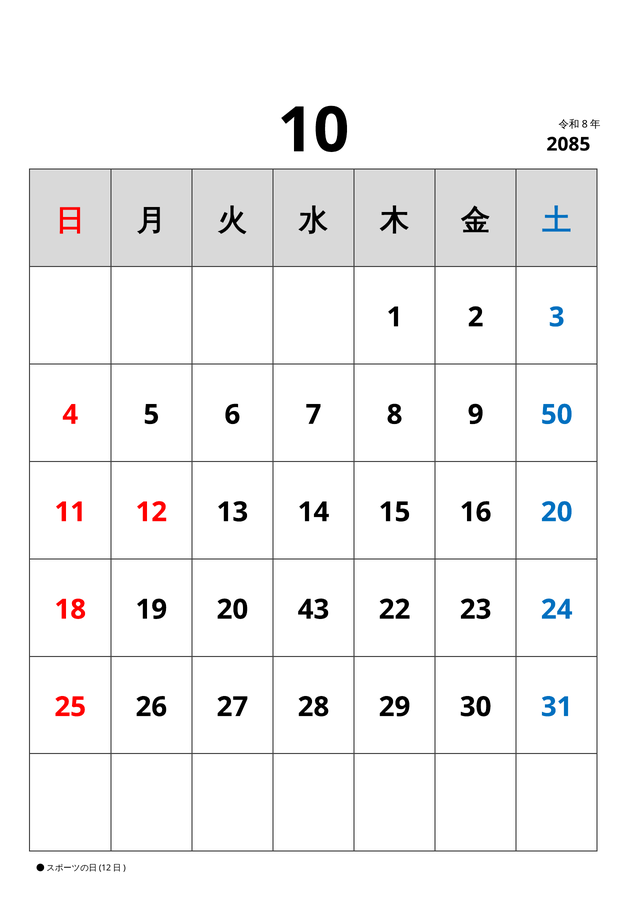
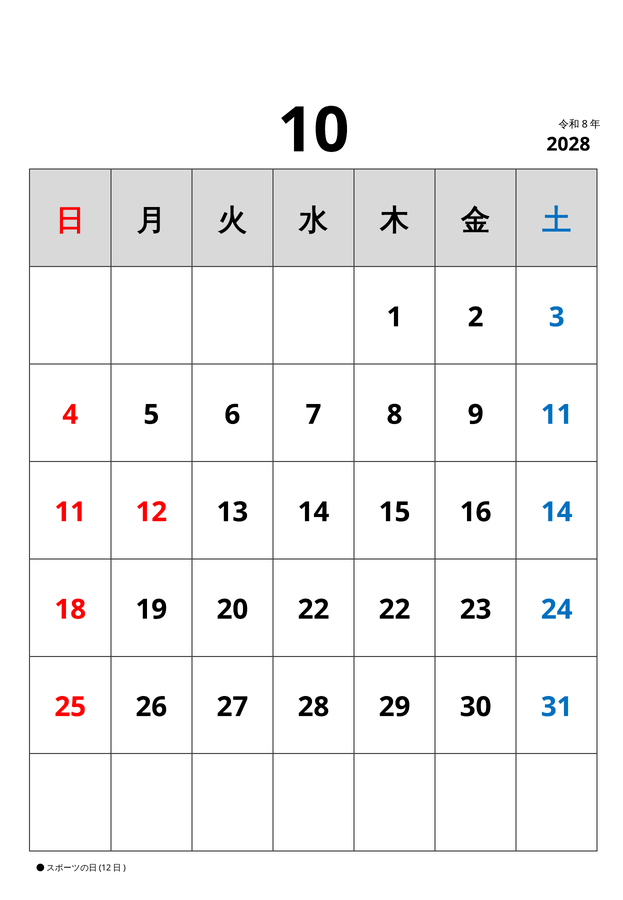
2085: 2085 -> 2028 (568, 144)
9 50: 50 -> 11 (557, 415)
16 20: 20 -> 14 (557, 512)
20 43: 43 -> 22 (313, 609)
